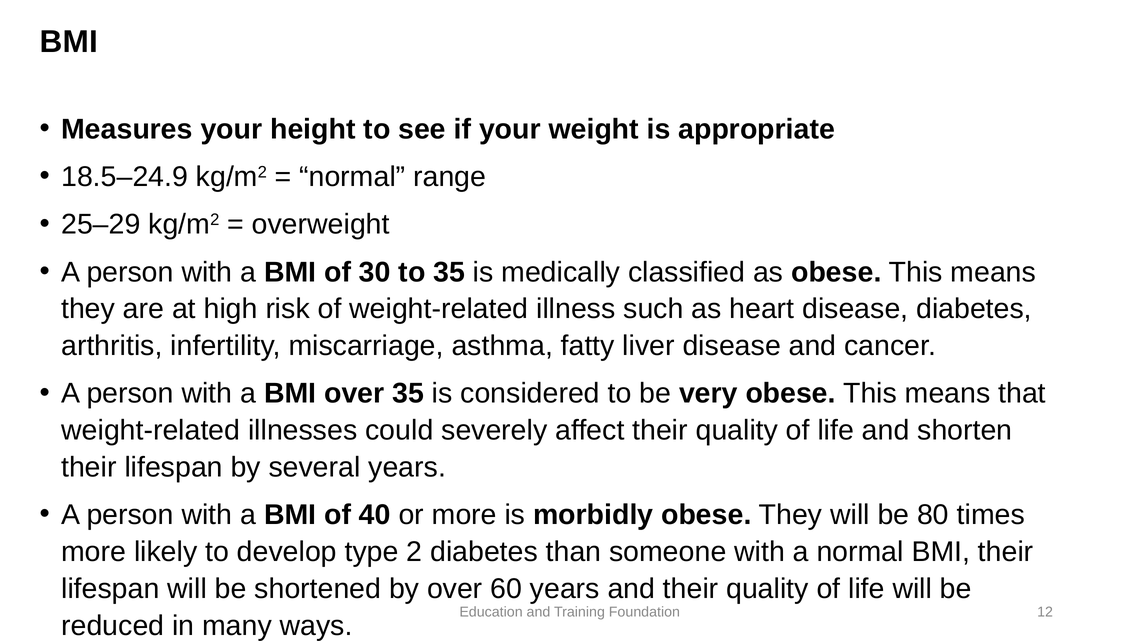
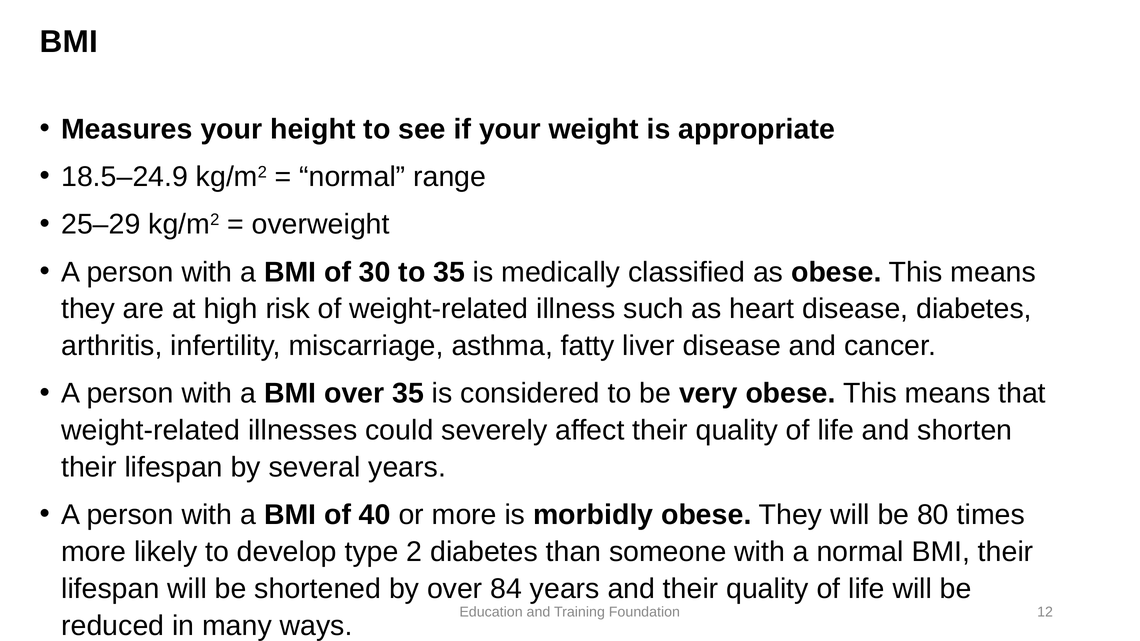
60: 60 -> 84 (506, 589)
